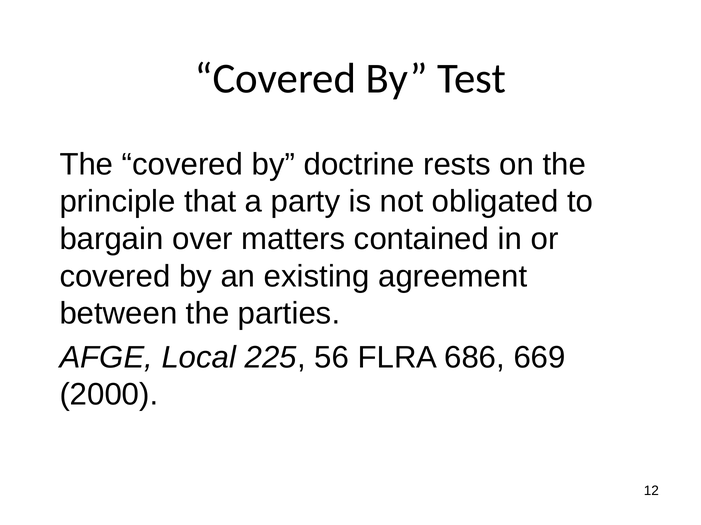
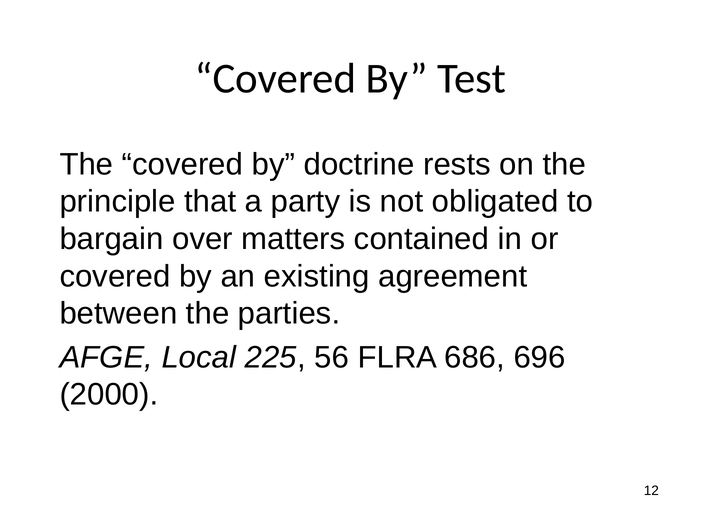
669: 669 -> 696 (540, 358)
